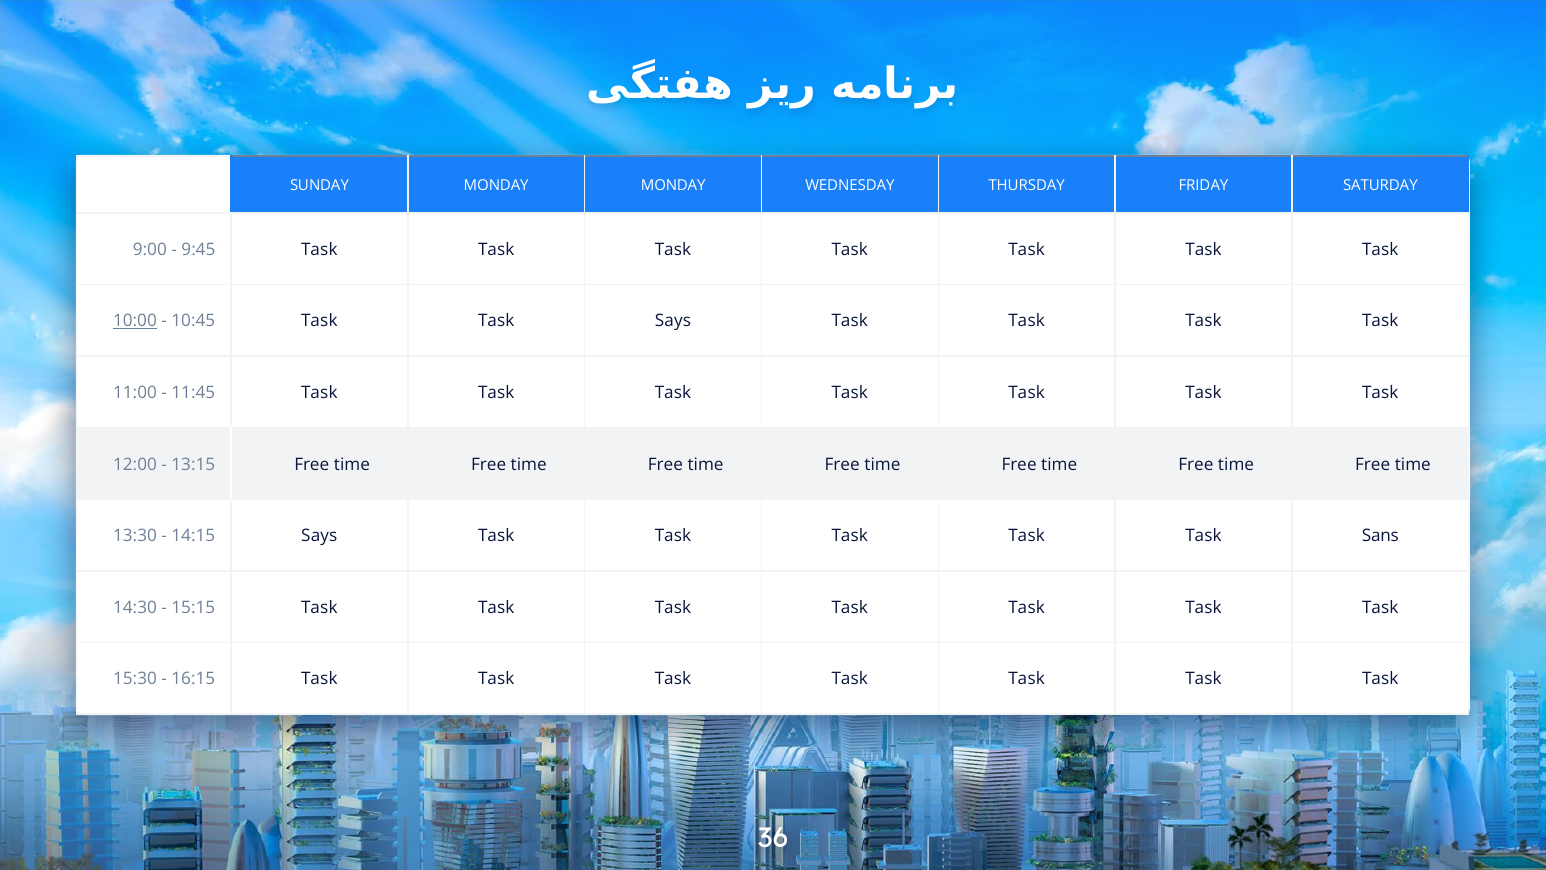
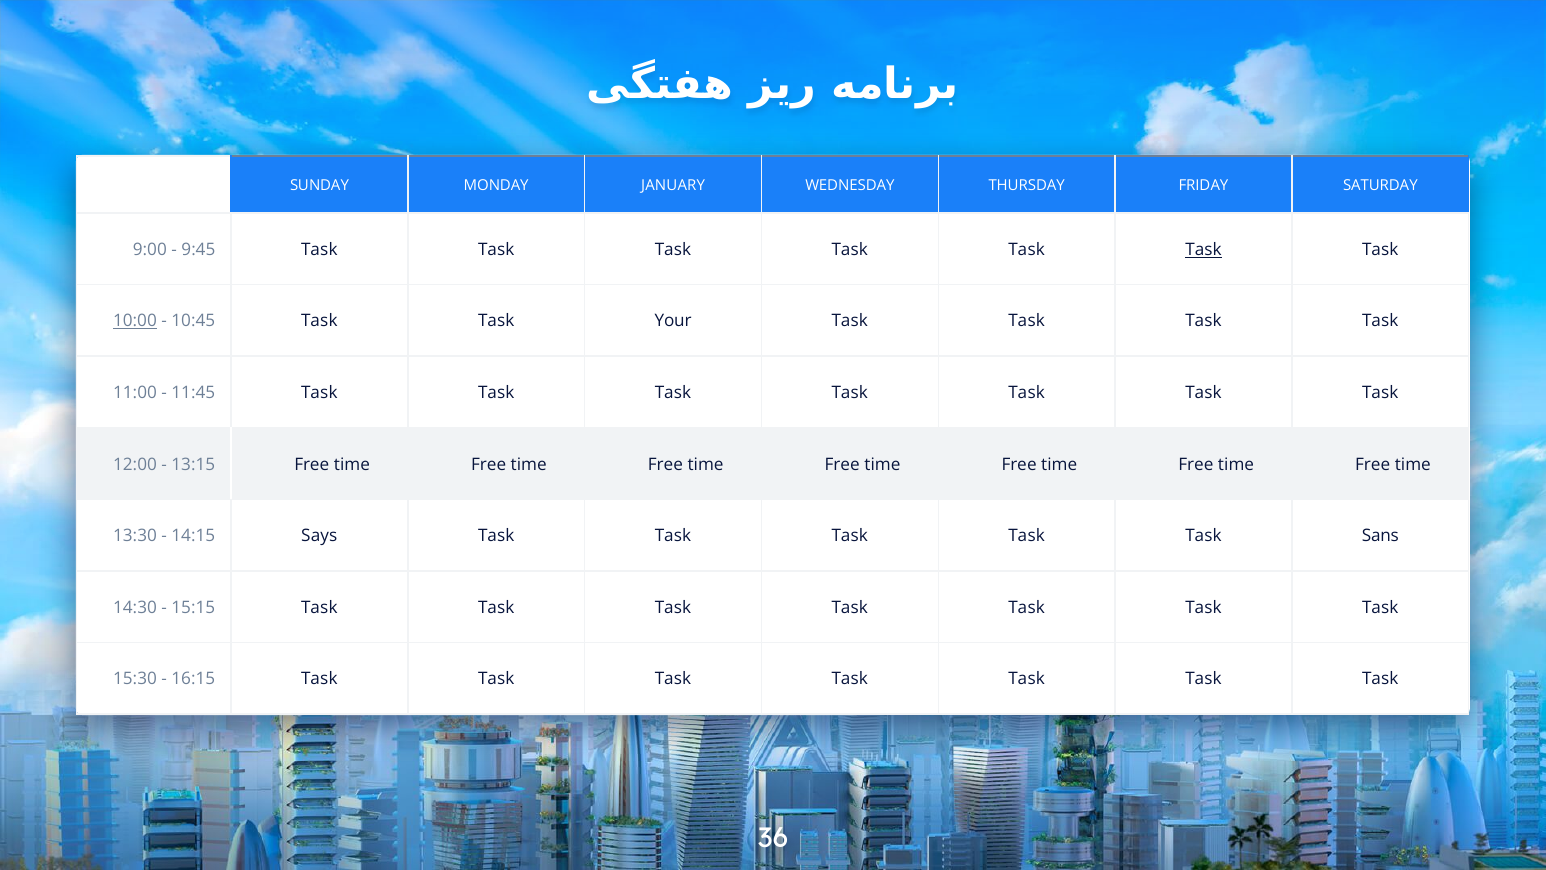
MONDAY MONDAY: MONDAY -> JANUARY (673, 185)
Task underline: none -> present (1203, 250)
Task Says: Says -> Your (673, 321)
